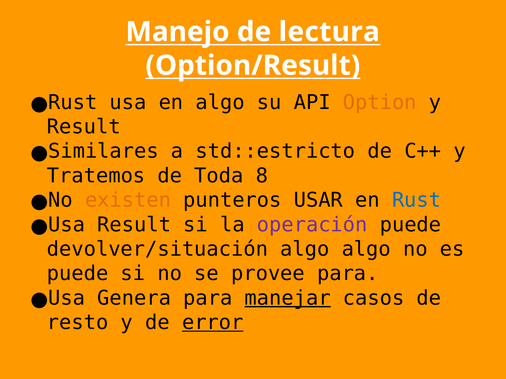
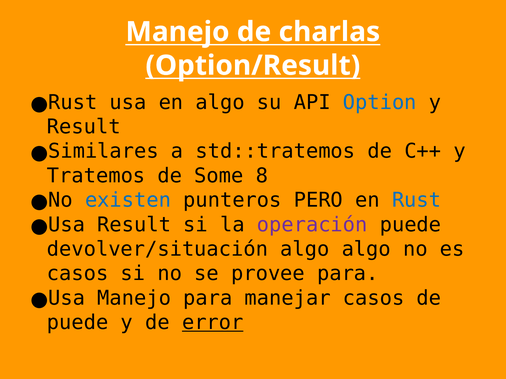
lectura: lectura -> charlas (329, 32)
Option colour: orange -> blue (380, 102)
std::estricto: std::estricto -> std::tratemos (275, 151)
Toda: Toda -> Some (219, 176)
existen colour: orange -> blue (128, 200)
USAR: USAR -> PERO (318, 200)
puede: puede -> casos (78, 274)
Genera: Genera -> Manejo (134, 298)
manejar underline: present -> none (288, 298)
resto: resto -> puede (78, 323)
